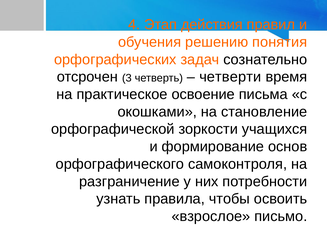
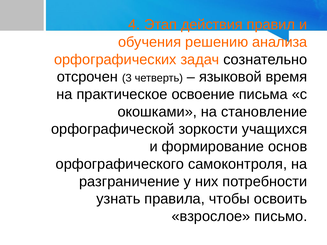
понятия: понятия -> анализа (280, 42)
четверти: четверти -> языковой (230, 77)
